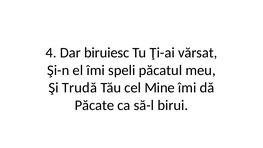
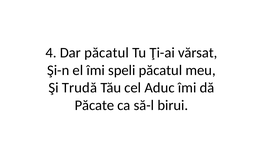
Dar biruiesc: biruiesc -> păcatul (107, 53)
Mine: Mine -> Aduc (160, 88)
